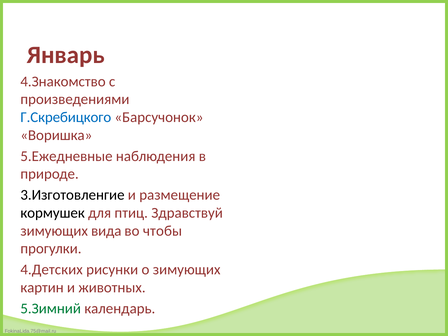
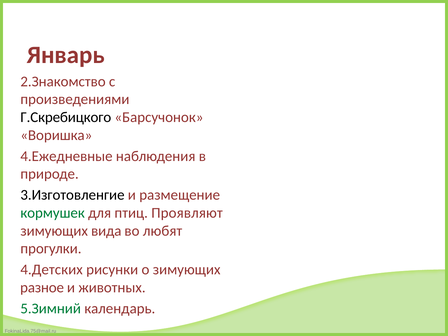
4.Знакомство: 4.Знакомство -> 2.Знакомство (63, 81)
Г.Скребицкого colour: blue -> black (66, 117)
5.Ежедневные: 5.Ежедневные -> 4.Ежедневные (66, 156)
кормушек colour: black -> green (53, 213)
Здравствуй: Здравствуй -> Проявляют (187, 213)
чтобы: чтобы -> любят (163, 231)
картин: картин -> разное (42, 288)
